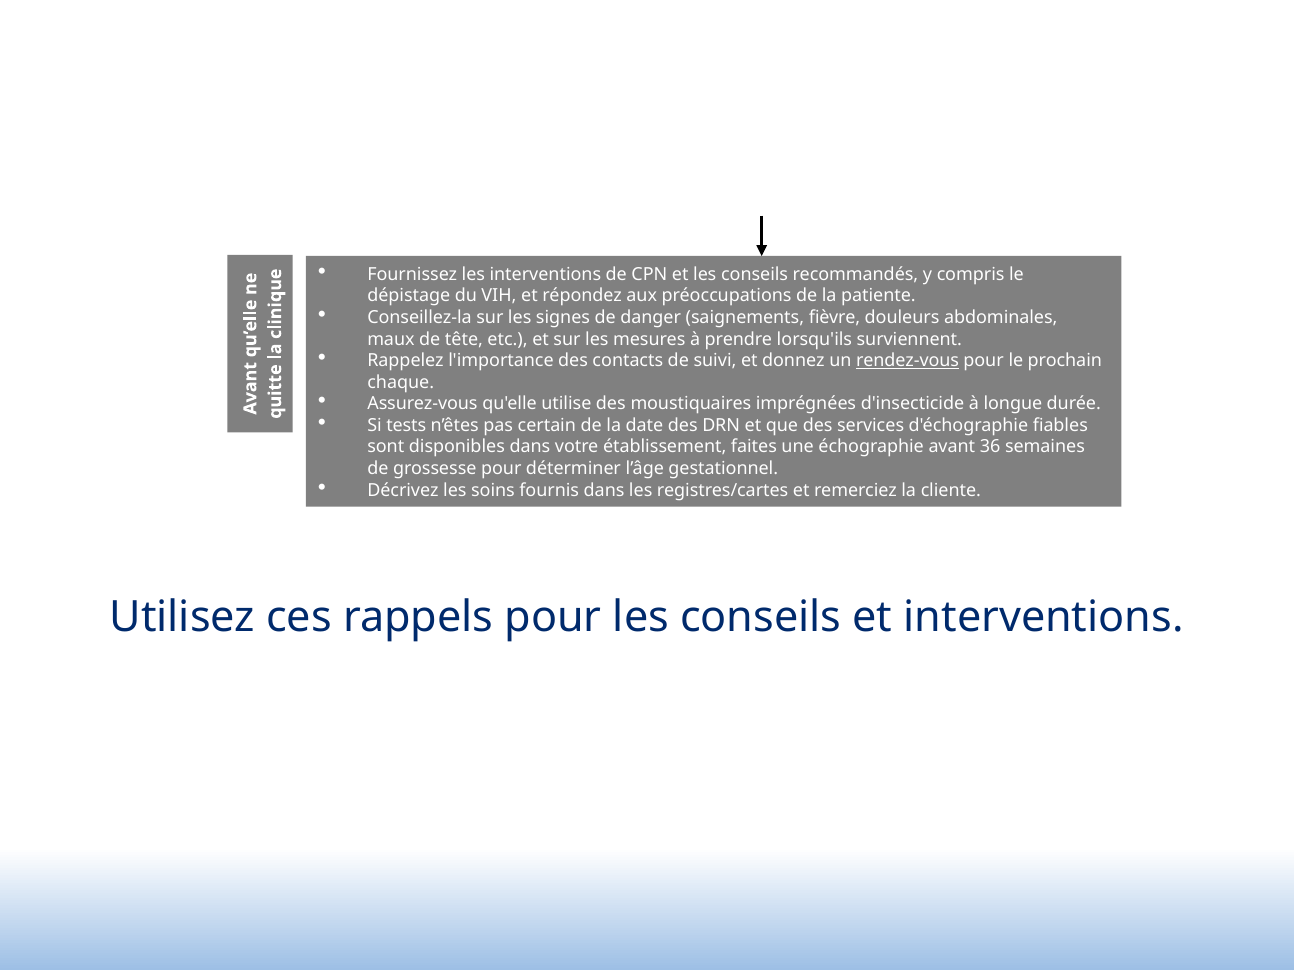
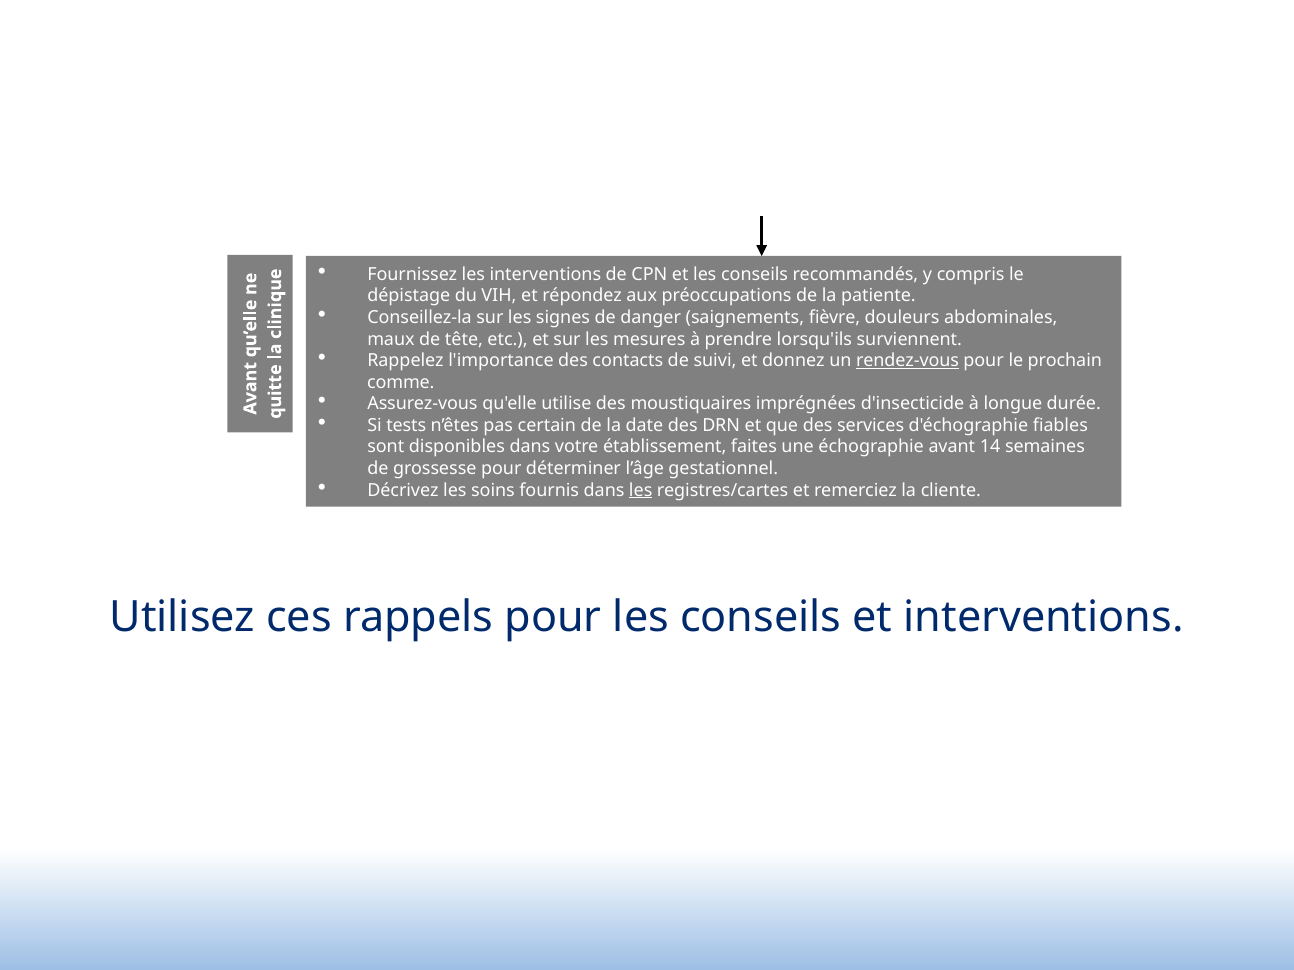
chaque: chaque -> comme (401, 382)
36: 36 -> 14 (990, 447)
les underline: none -> present (641, 490)
